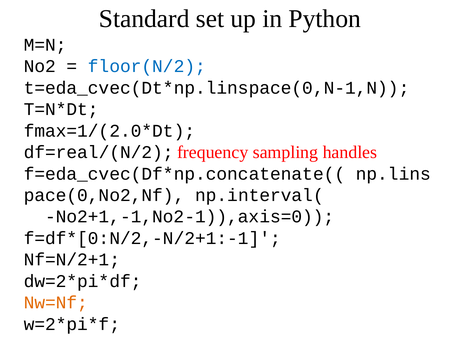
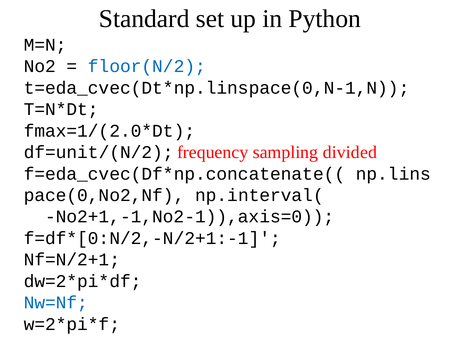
handles: handles -> divided (350, 152)
df=real/(N/2: df=real/(N/2 -> df=unit/(N/2 (99, 152)
Nw=Nf colour: orange -> blue (56, 303)
